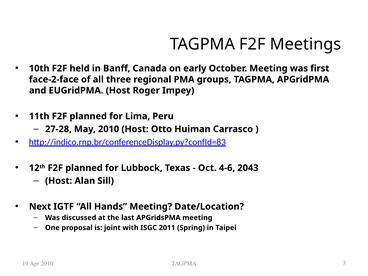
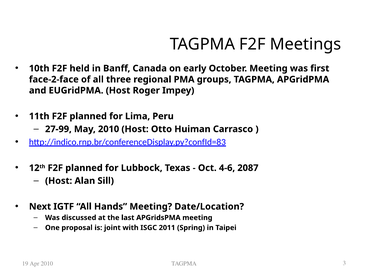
27-28: 27-28 -> 27-99 (58, 129)
2043: 2043 -> 2087 (248, 168)
